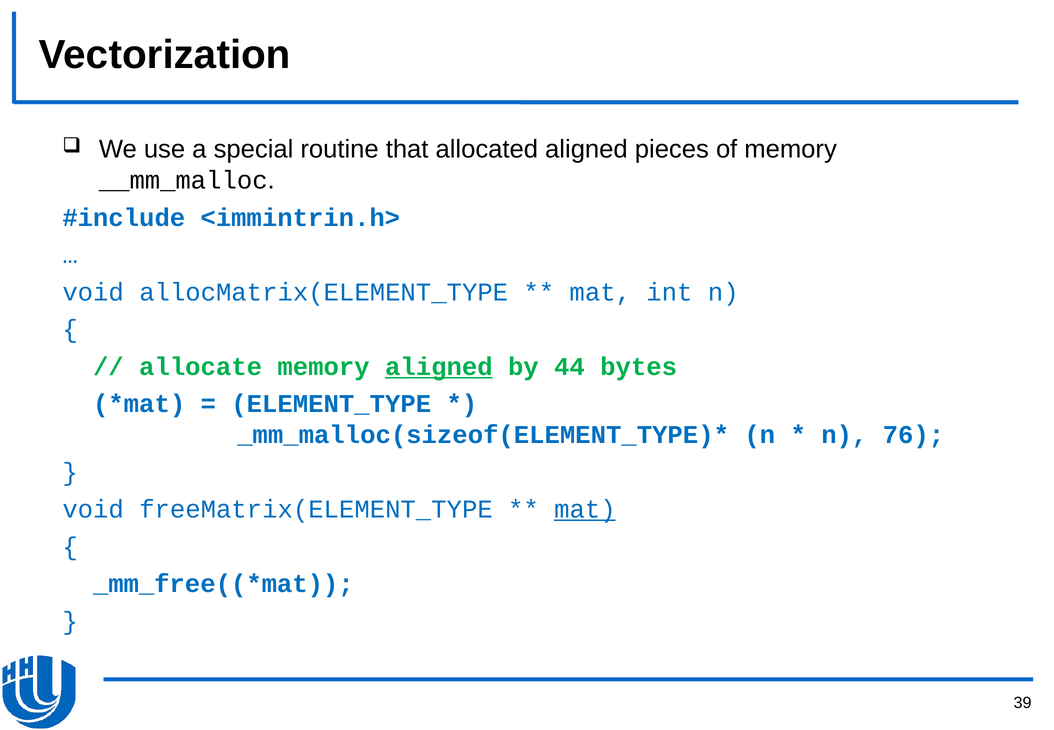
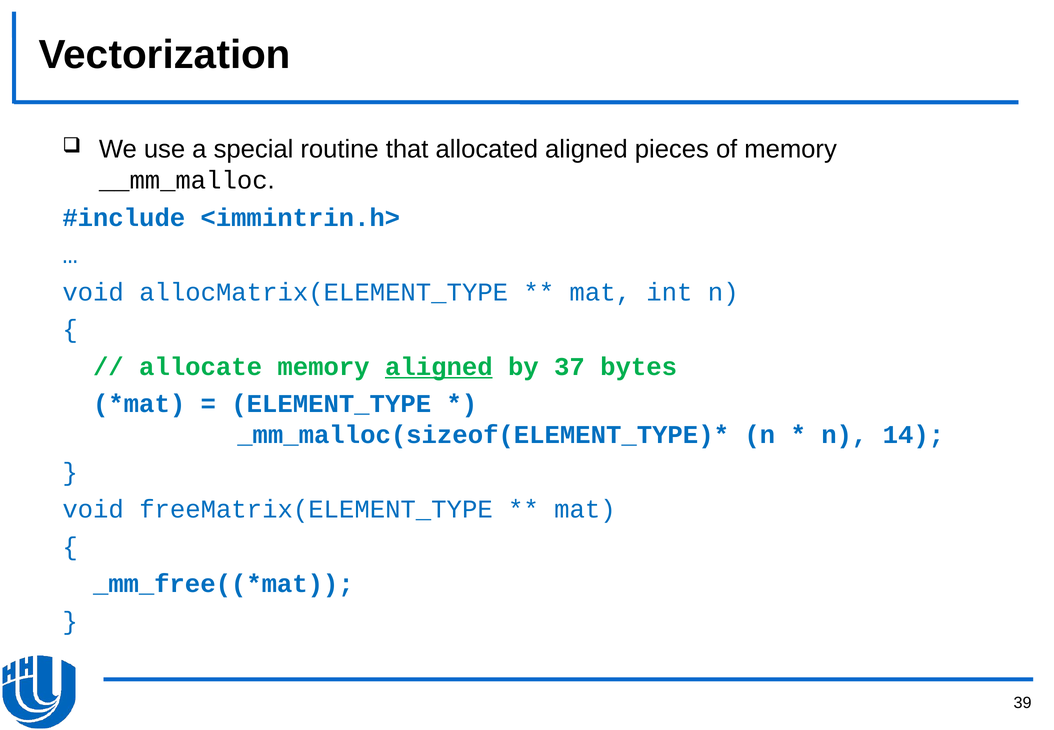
44: 44 -> 37 (569, 367)
76: 76 -> 14 (913, 435)
mat underline: present -> none (585, 509)
